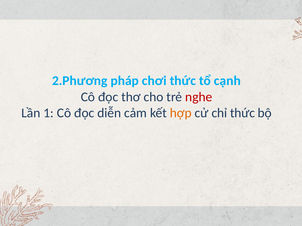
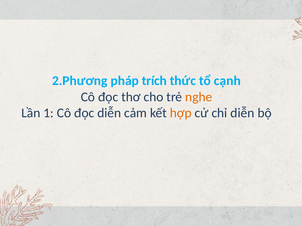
chơi: chơi -> trích (154, 81)
nghe colour: red -> orange (199, 97)
chỉ thức: thức -> diễn (242, 113)
